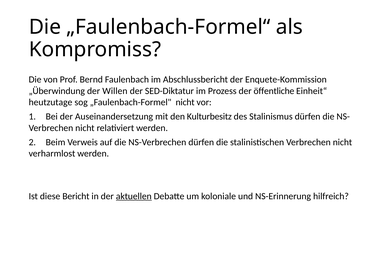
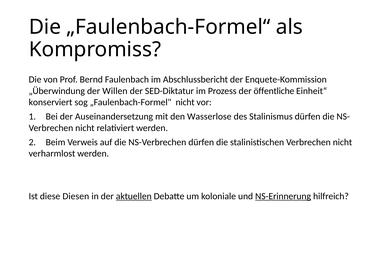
heutzutage: heutzutage -> konserviert (51, 102)
Kulturbesitz: Kulturbesitz -> Wasserlose (209, 116)
Bericht: Bericht -> Diesen (76, 196)
NS-Erinnerung underline: none -> present (283, 196)
